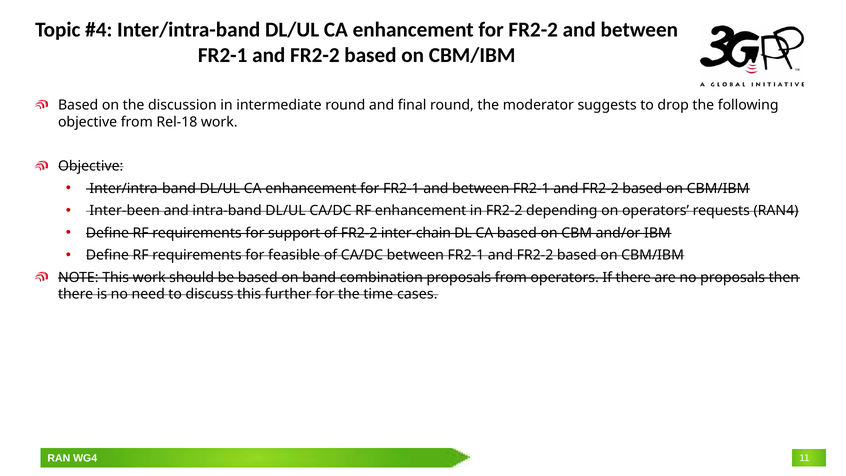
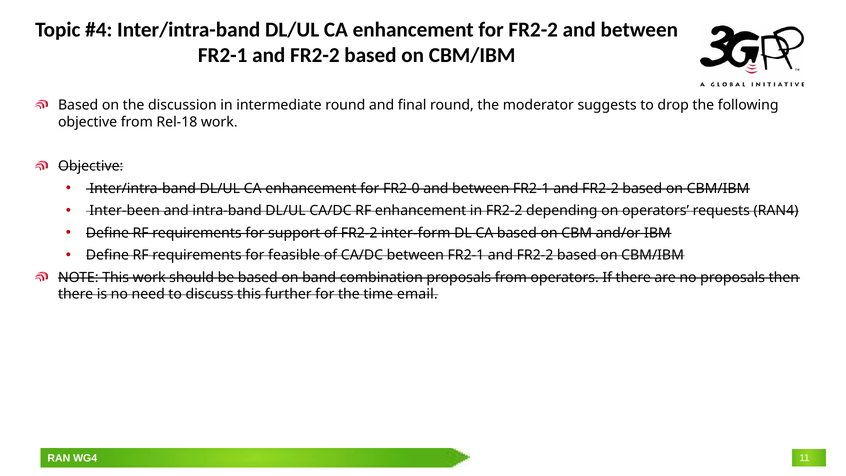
for FR2-1: FR2-1 -> FR2-0 (401, 188)
inter-chain: inter-chain -> inter-form (416, 233)
cases: cases -> email (417, 294)
